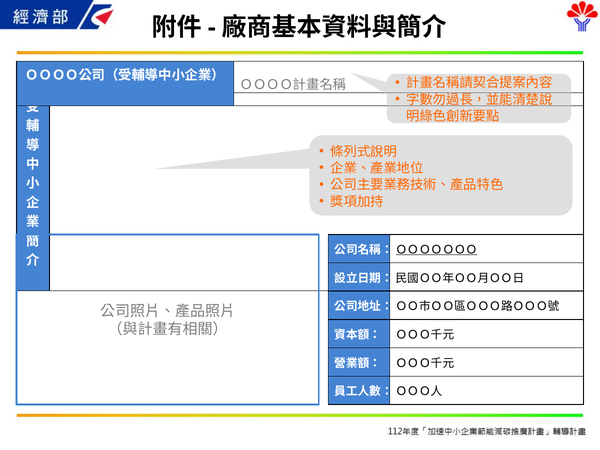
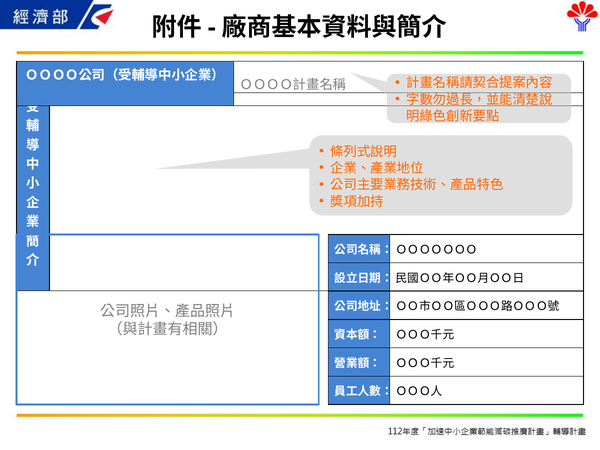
ＯＯＯＯＯＯＯ underline: present -> none (437, 250)
